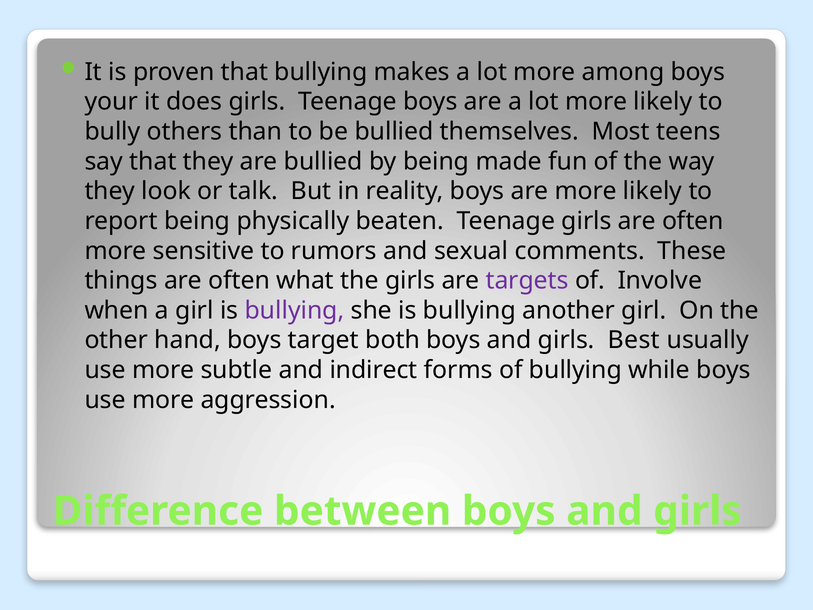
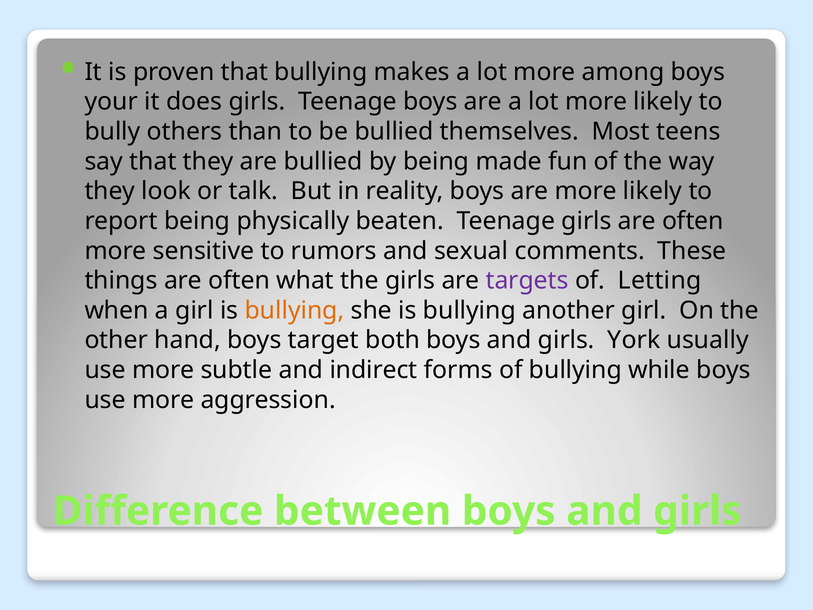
Involve: Involve -> Letting (660, 281)
bullying colour: purple -> orange (294, 310)
Best: Best -> York (634, 340)
